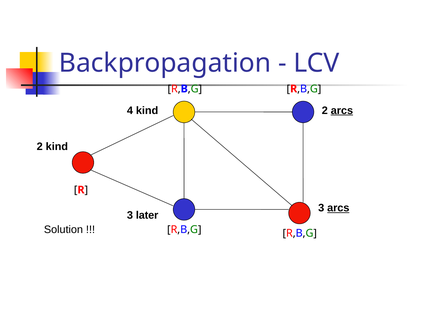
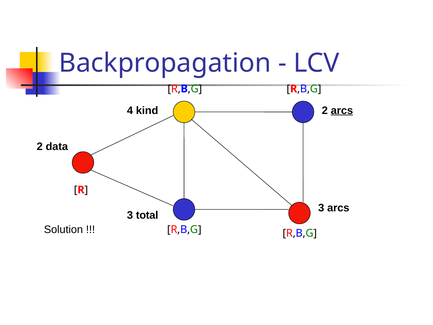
2 kind: kind -> data (57, 146)
arcs underline: present -> none (338, 208)
later: later -> total (147, 215)
